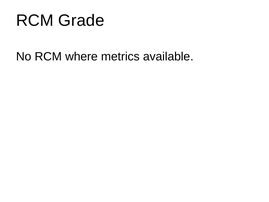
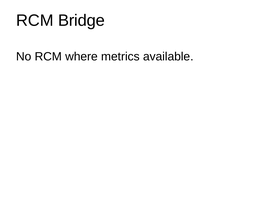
Grade: Grade -> Bridge (81, 20)
